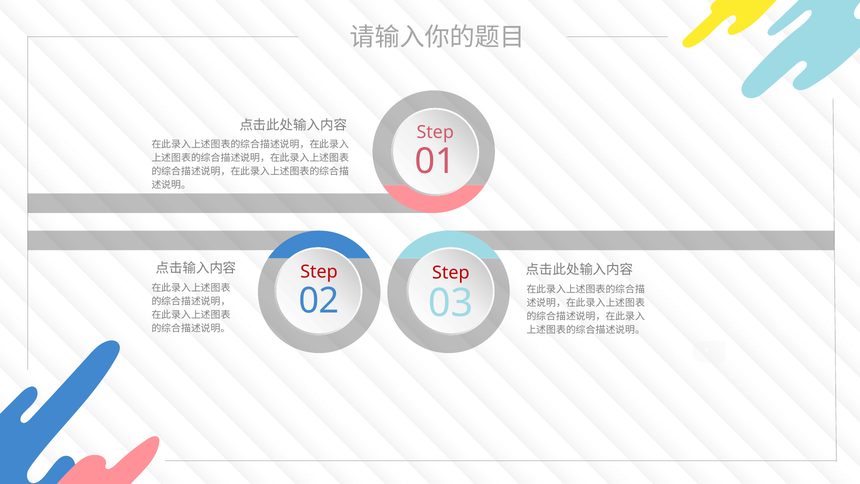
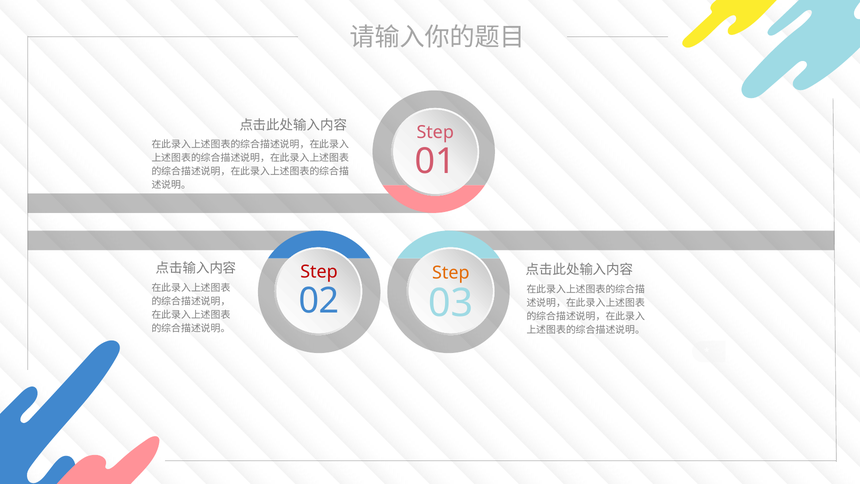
Step colour: red -> orange (451, 272)
